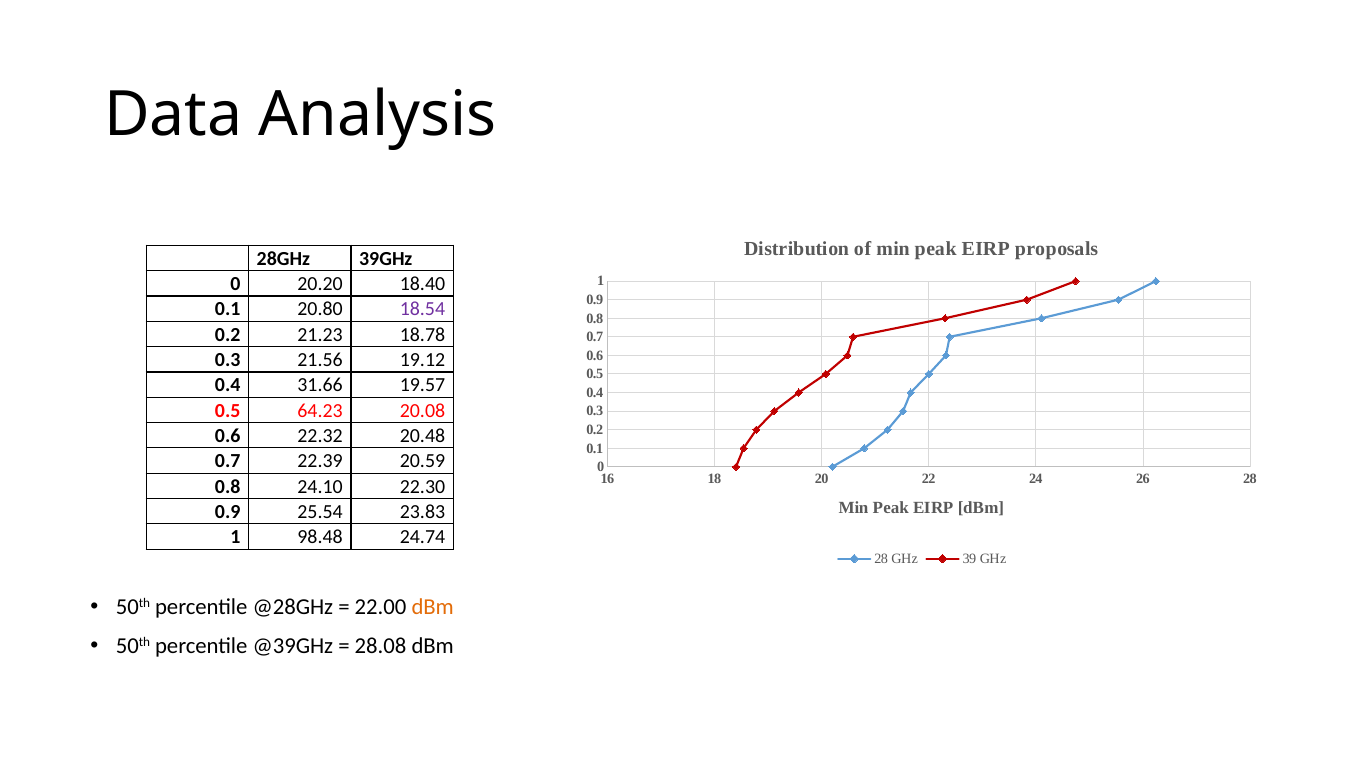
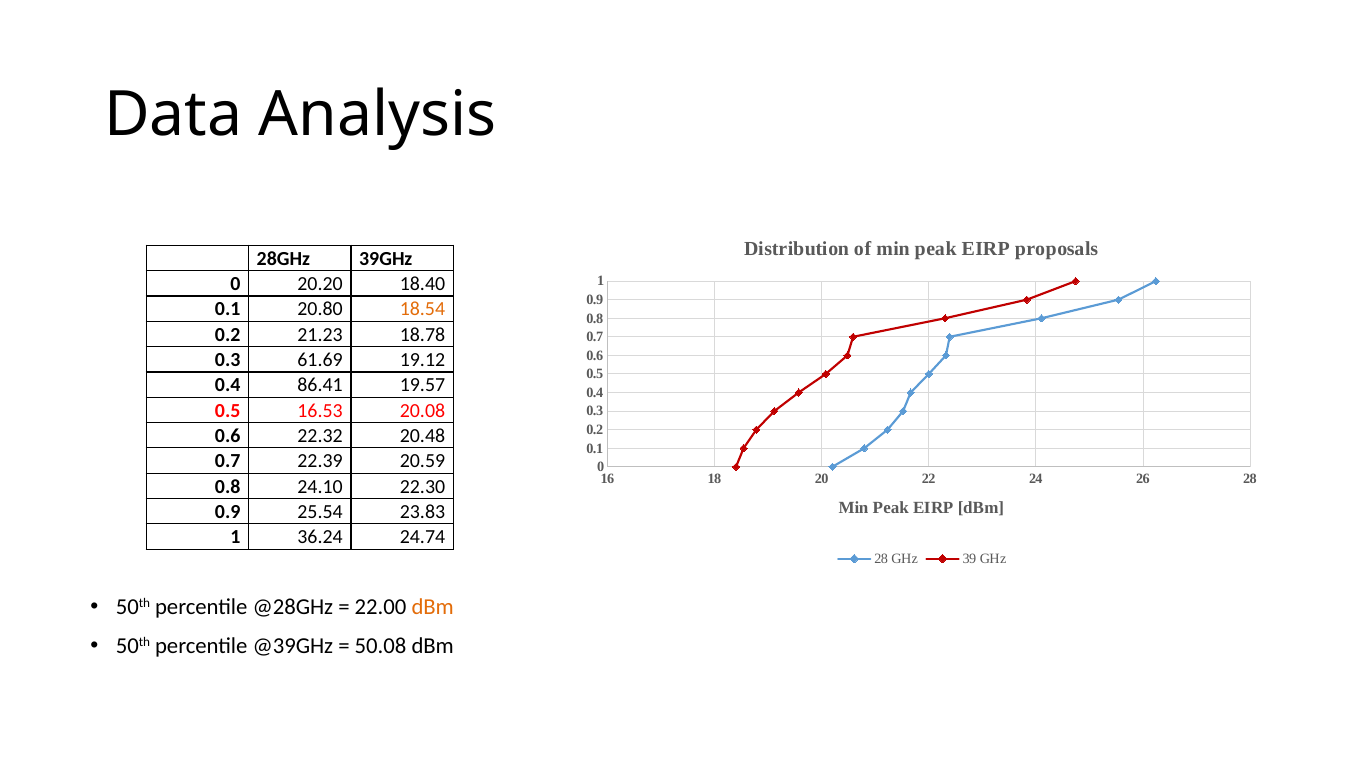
18.54 colour: purple -> orange (422, 309)
21.56: 21.56 -> 61.69 (320, 360)
31.66: 31.66 -> 86.41 (320, 385)
64.23: 64.23 -> 16.53 (320, 411)
98.48: 98.48 -> 36.24 (320, 537)
28.08: 28.08 -> 50.08 (381, 646)
